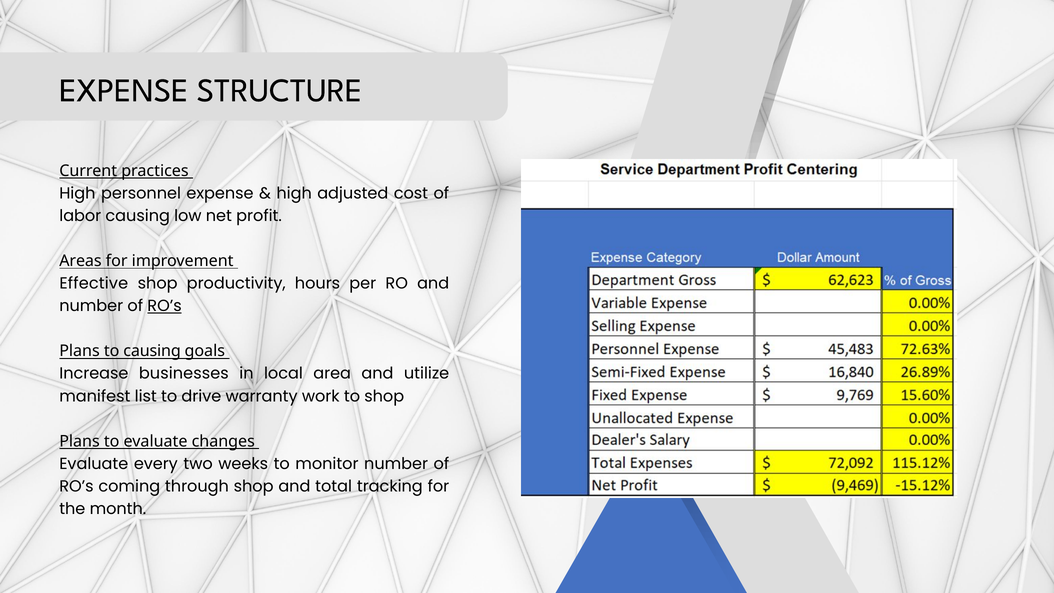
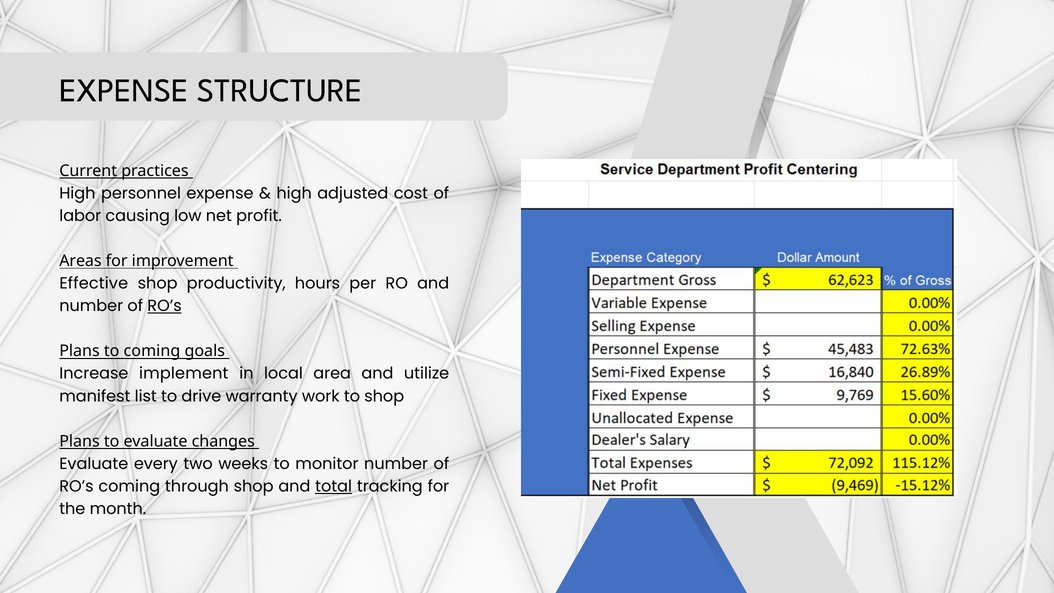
to causing: causing -> coming (152, 351)
businesses: businesses -> implement (184, 374)
total underline: none -> present (334, 486)
